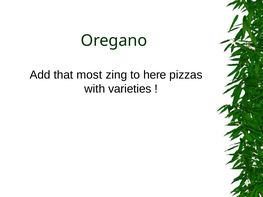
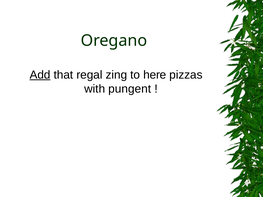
Add underline: none -> present (40, 75)
most: most -> regal (89, 75)
varieties: varieties -> pungent (130, 89)
